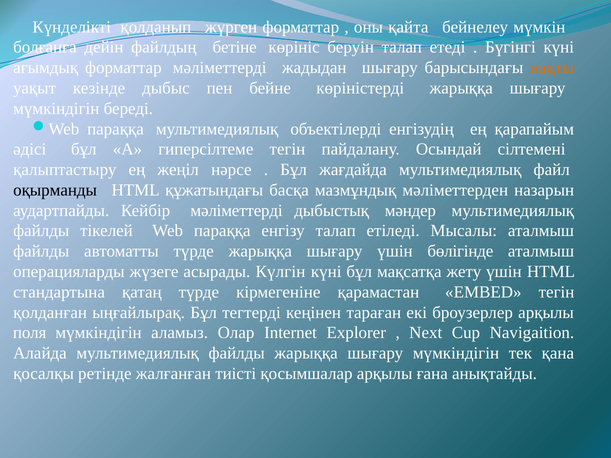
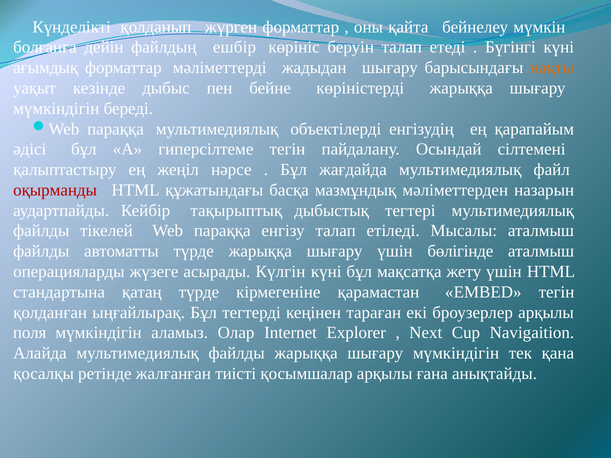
бетіне: бетіне -> ешбір (234, 47)
оқырманды colour: black -> red (55, 190)
Кейбір мәліметтерді: мәліметтерді -> тақырыптық (236, 211)
мәндер: мәндер -> тегтері (410, 211)
